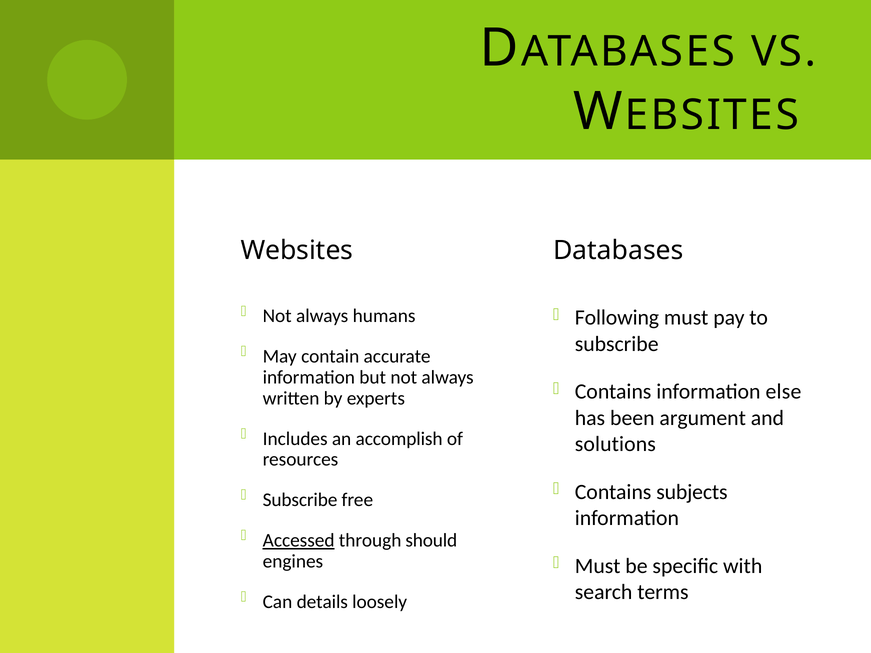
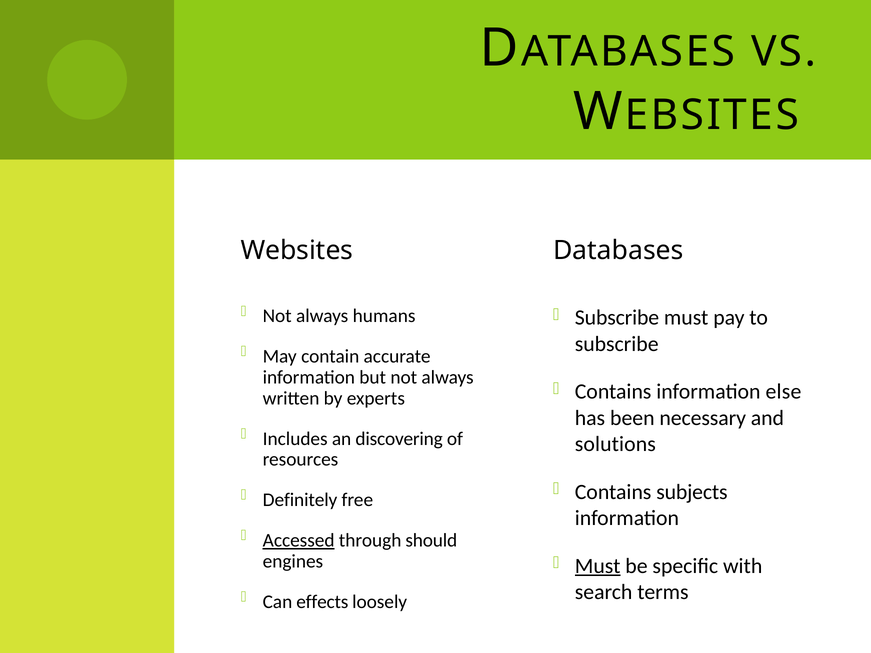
Following: Following -> Subscribe (617, 318)
argument: argument -> necessary (703, 418)
accomplish: accomplish -> discovering (399, 439)
Subscribe: Subscribe -> Definitely (300, 500)
Must underline: none -> present (598, 566)
details: details -> effects (322, 602)
